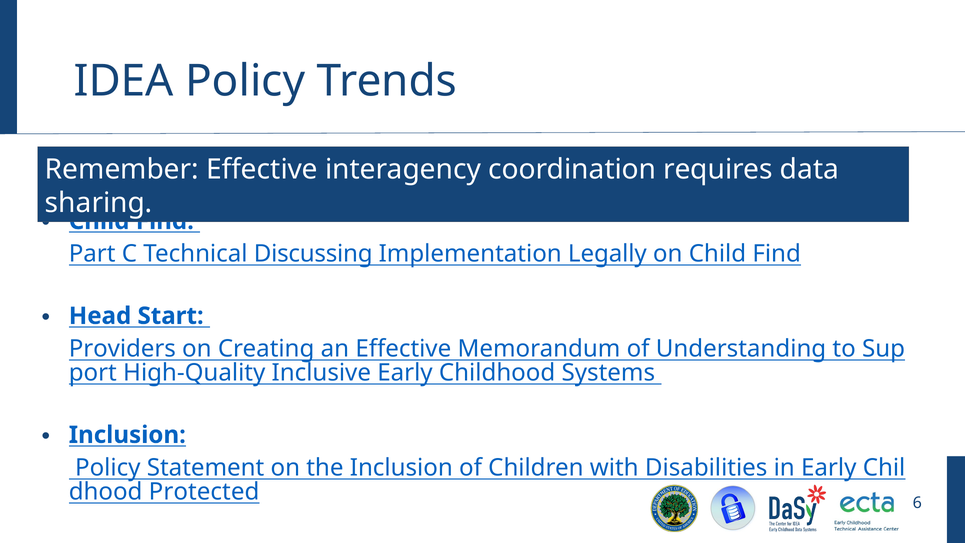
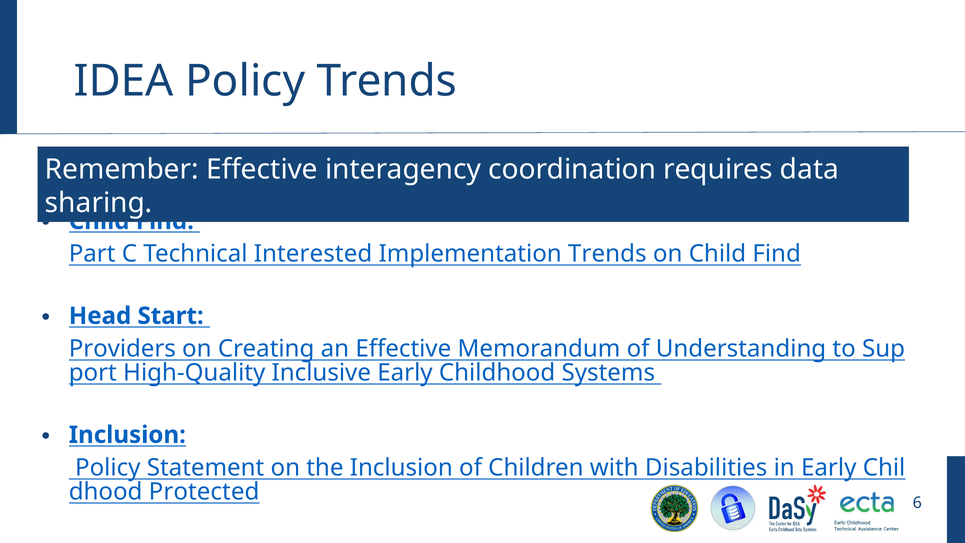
Discussing: Discussing -> Interested (313, 254)
Implementation Legally: Legally -> Trends (607, 254)
